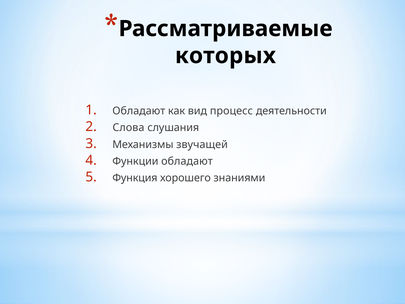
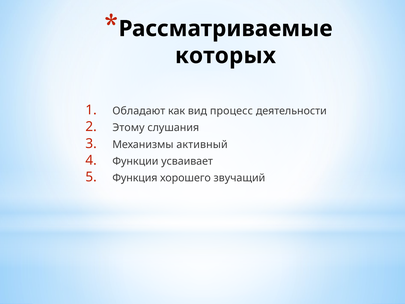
Слова: Слова -> Этому (128, 128)
звучащей: звучащей -> активный (202, 144)
Функции обладают: обладают -> усваивает (187, 161)
знаниями: знаниями -> звучащий (239, 178)
